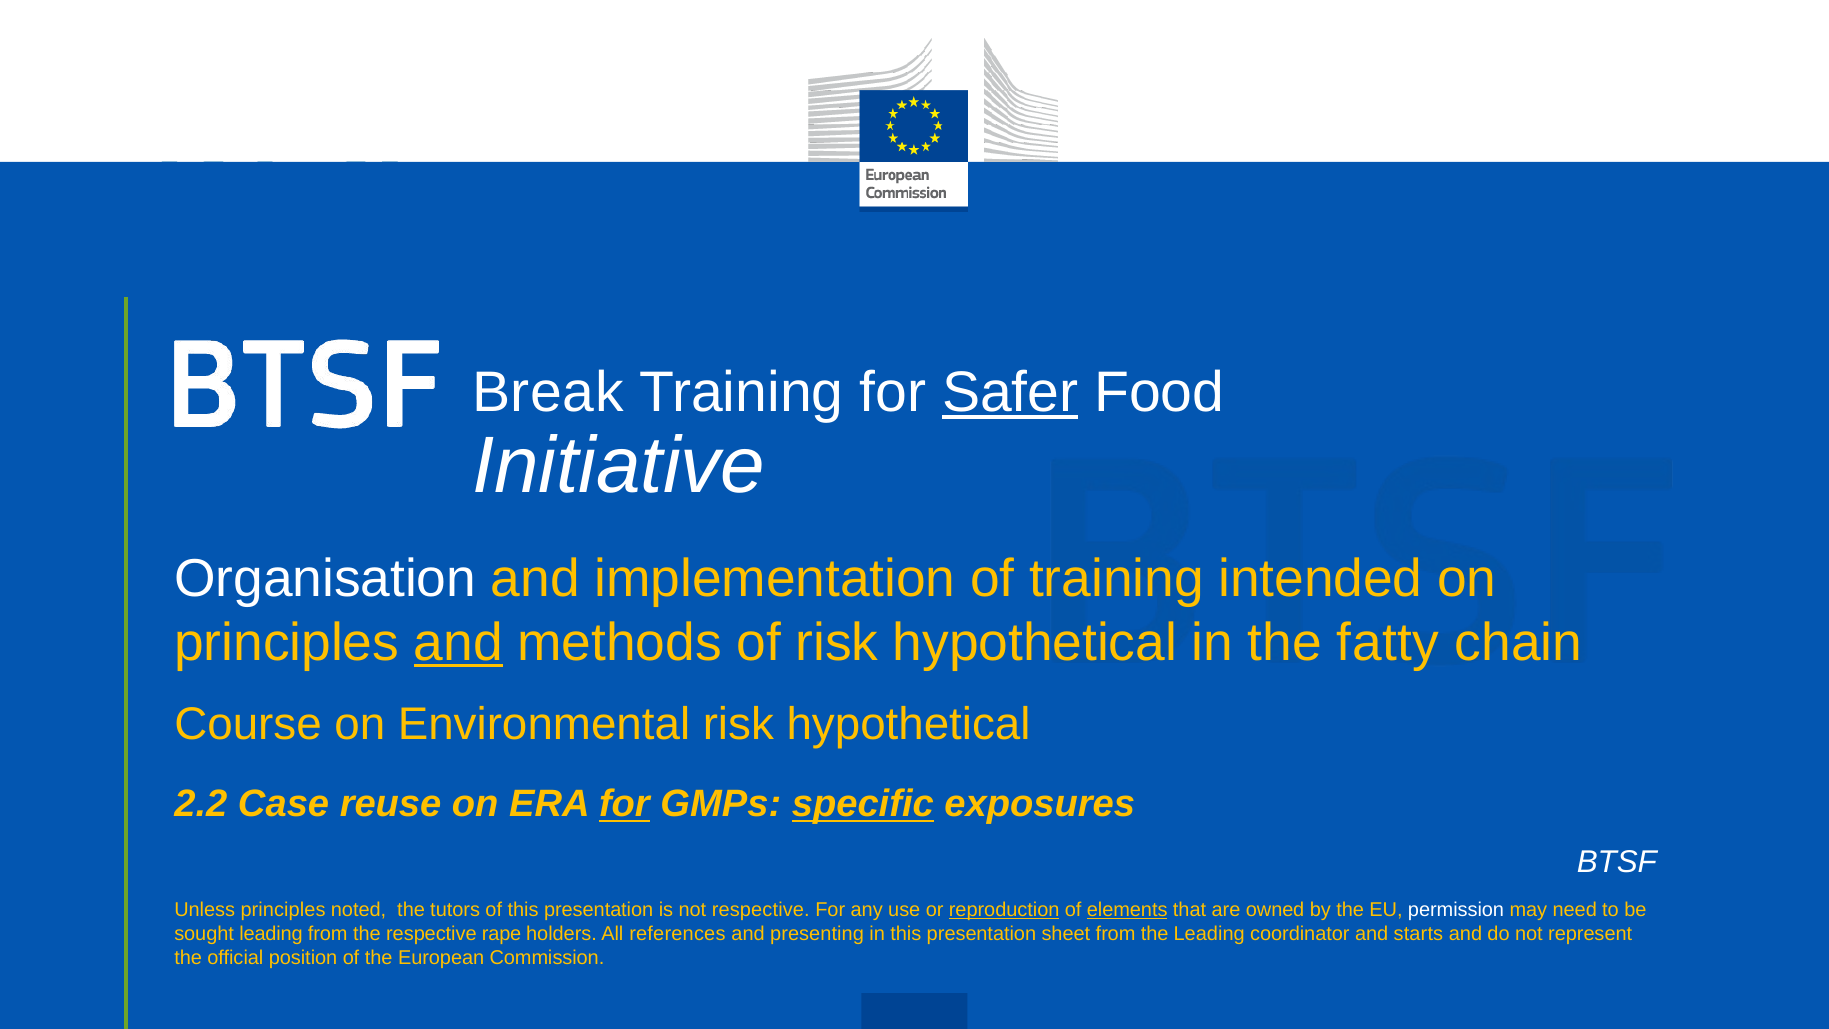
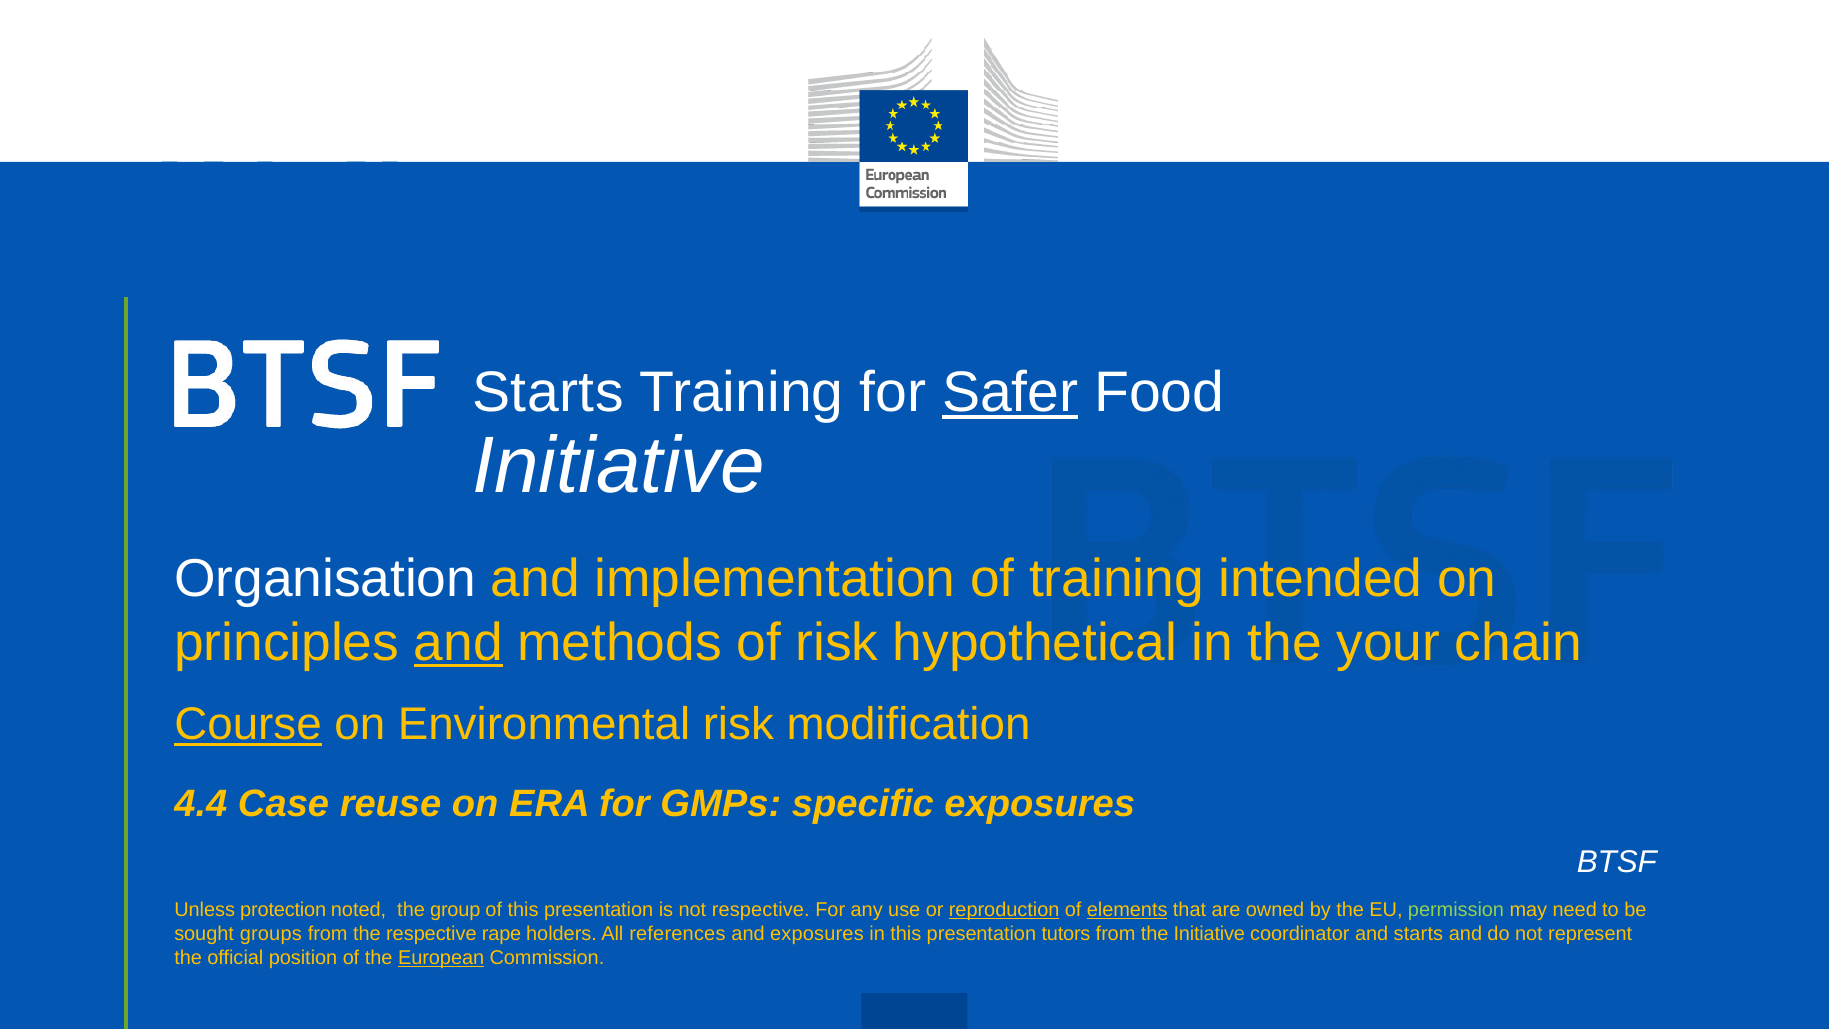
Break: Break -> Starts (548, 392)
fatty: fatty -> your (1388, 643)
Course underline: none -> present (248, 724)
Environmental risk hypothetical: hypothetical -> modification (909, 724)
2.2: 2.2 -> 4.4 (201, 804)
for underline: present -> none (624, 804)
specific underline: present -> none (863, 804)
Unless principles: principles -> protection (283, 910)
tutors: tutors -> group (455, 910)
permission colour: white -> light green (1456, 910)
sought leading: leading -> groups (271, 934)
and presenting: presenting -> exposures (817, 934)
sheet: sheet -> tutors (1066, 934)
the Leading: Leading -> Initiative (1209, 934)
European underline: none -> present (441, 958)
